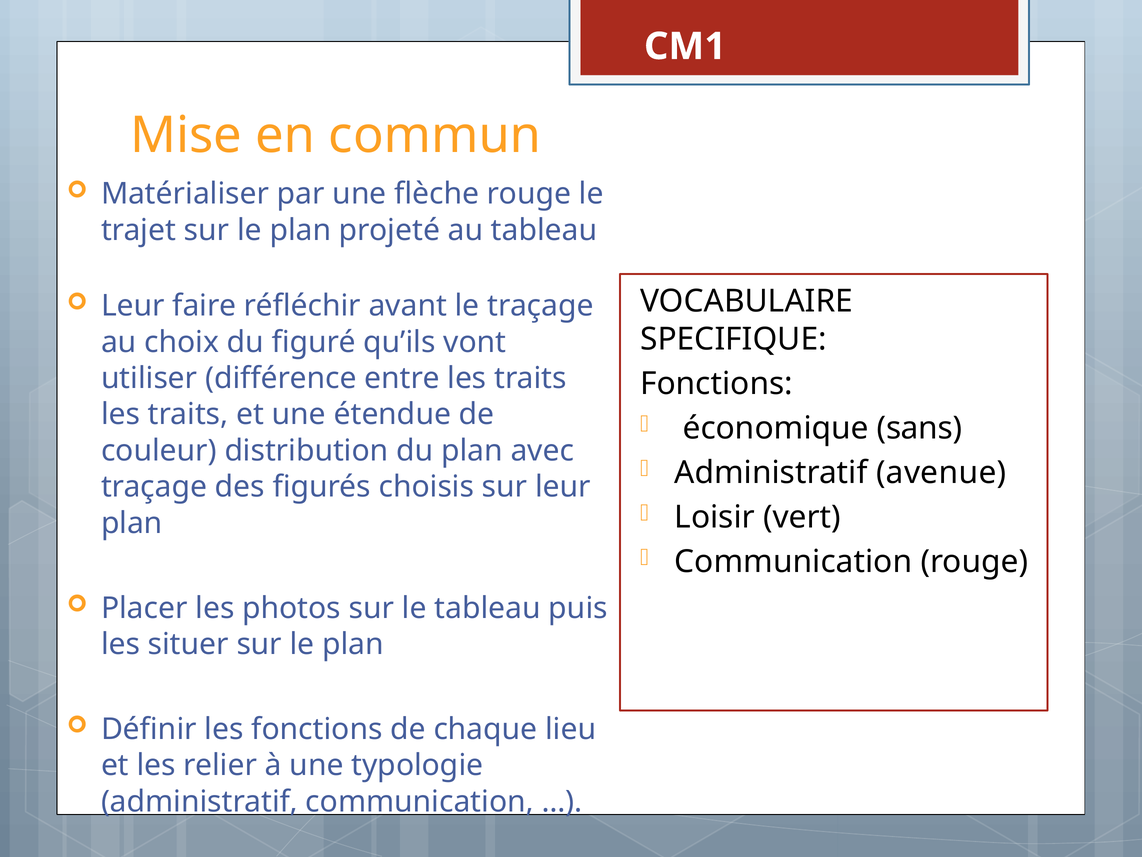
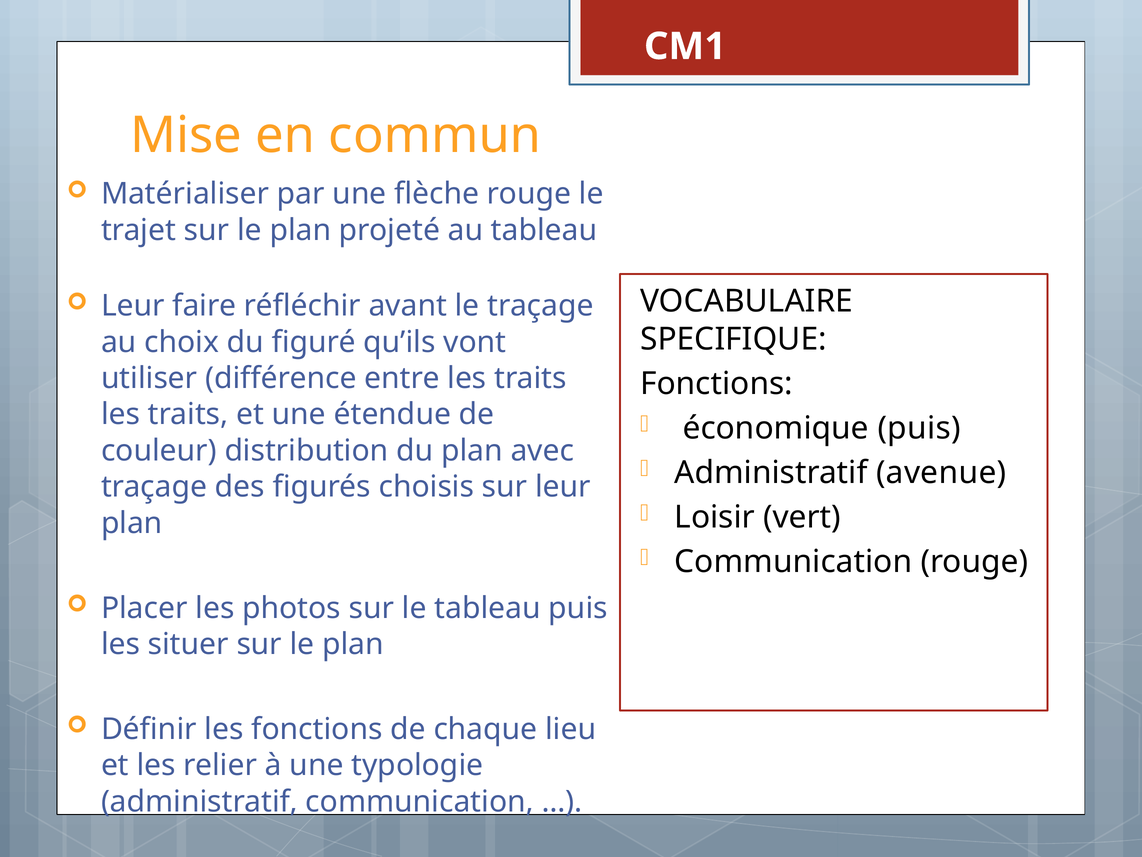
économique sans: sans -> puis (919, 428)
